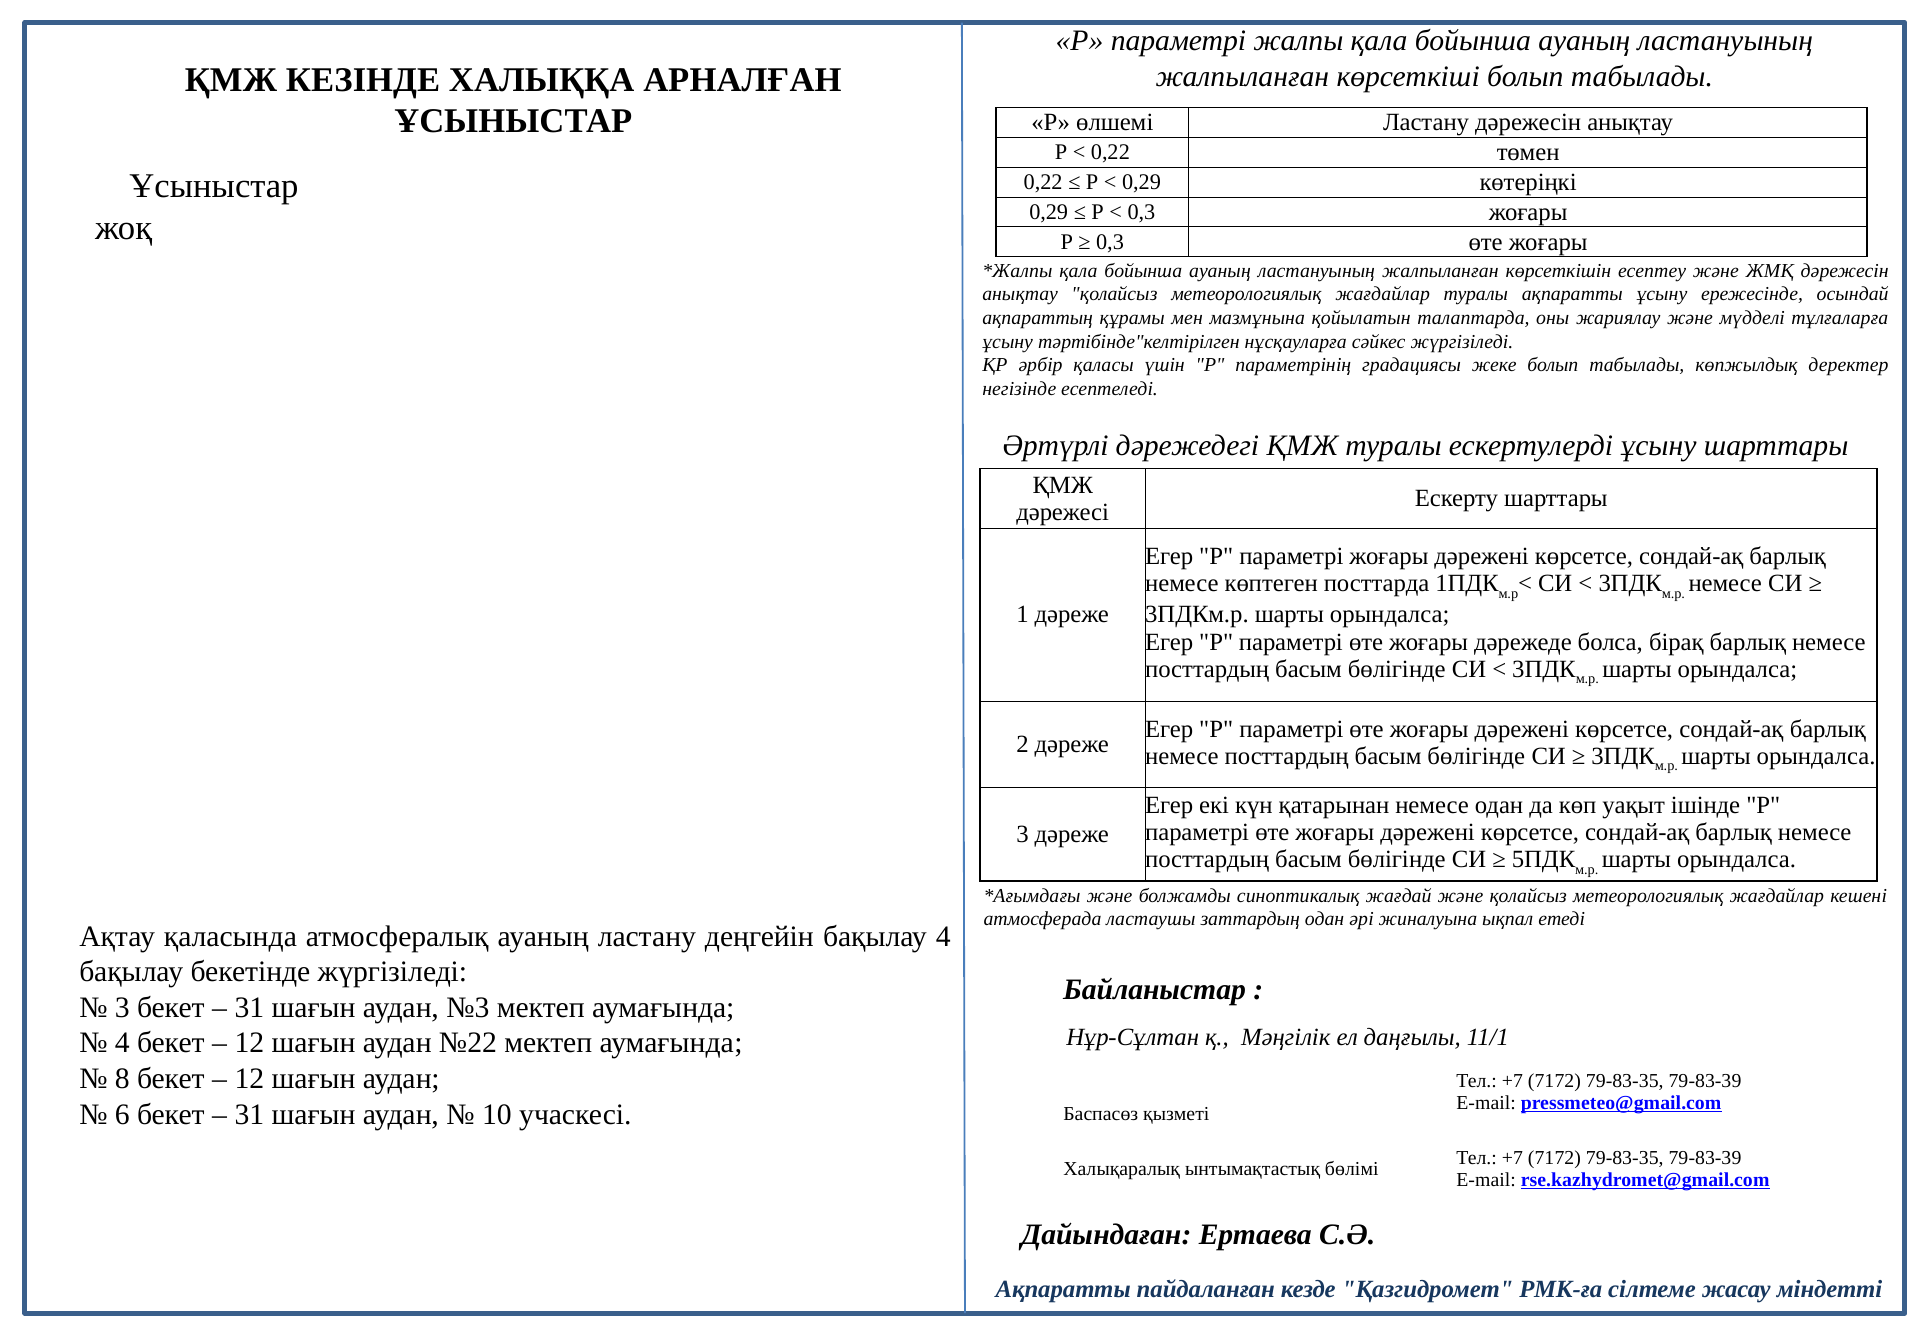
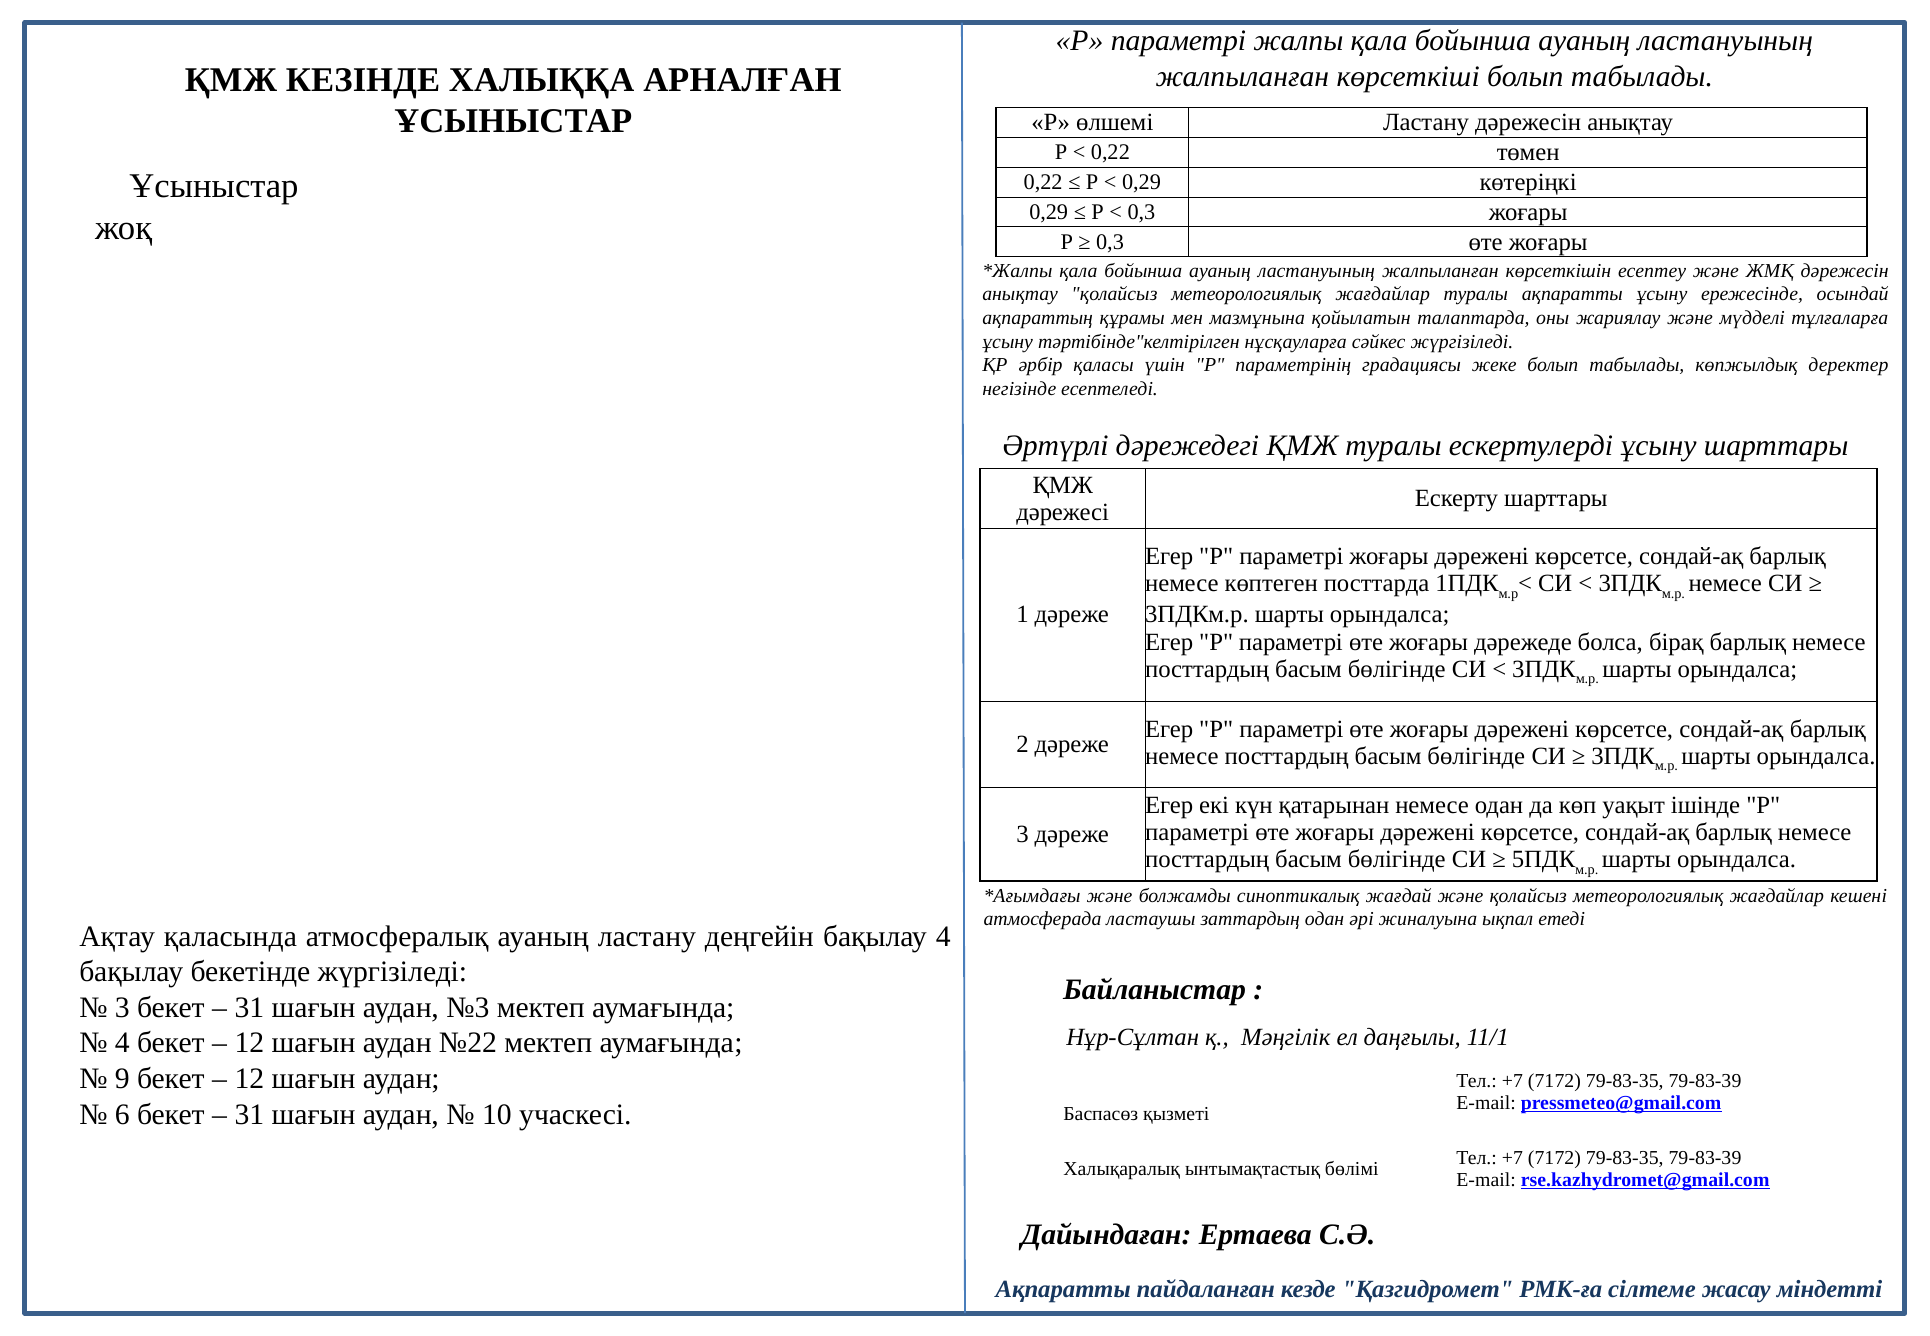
8: 8 -> 9 (122, 1079)
